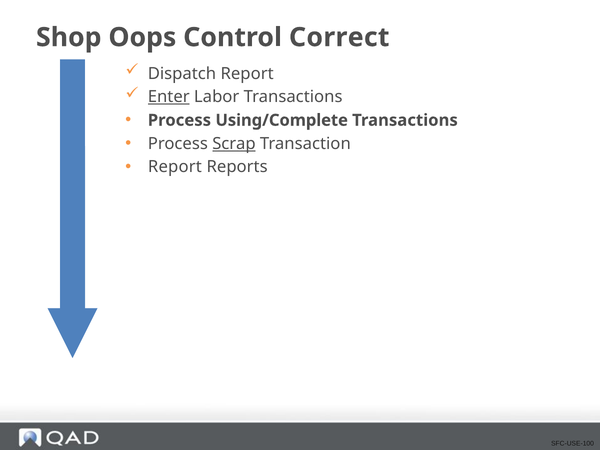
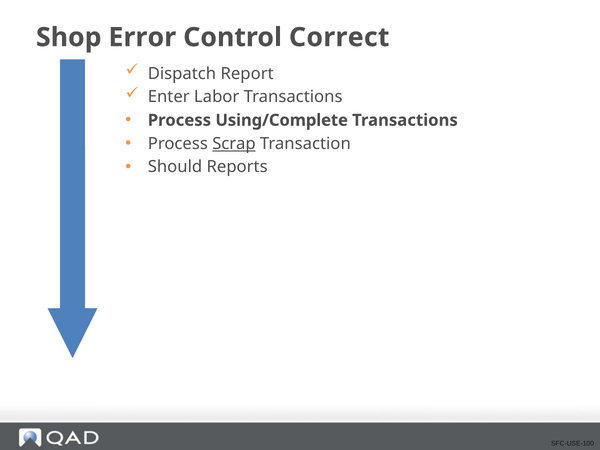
Oops: Oops -> Error (142, 37)
Enter underline: present -> none (169, 97)
Report: Report -> Should (175, 167)
